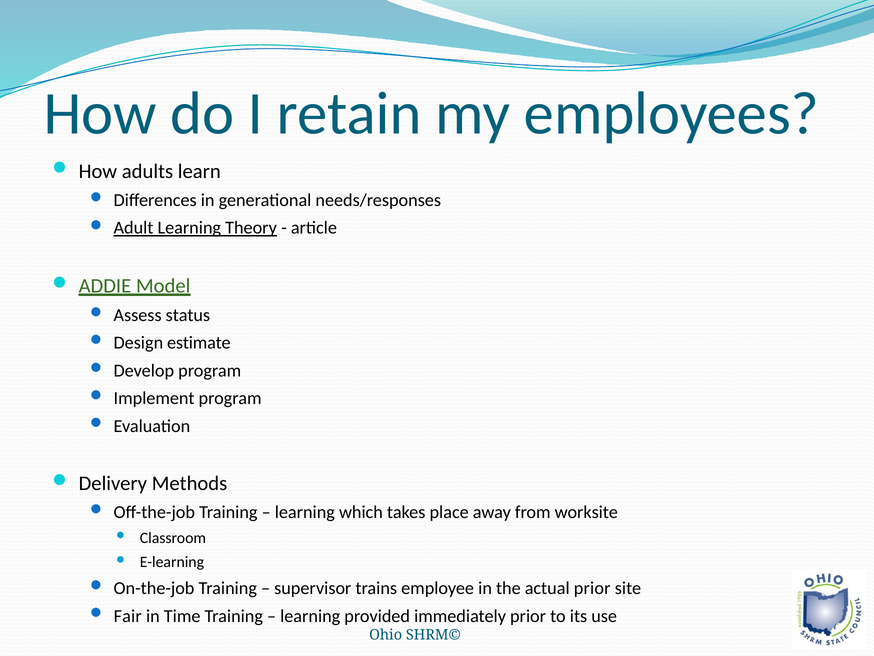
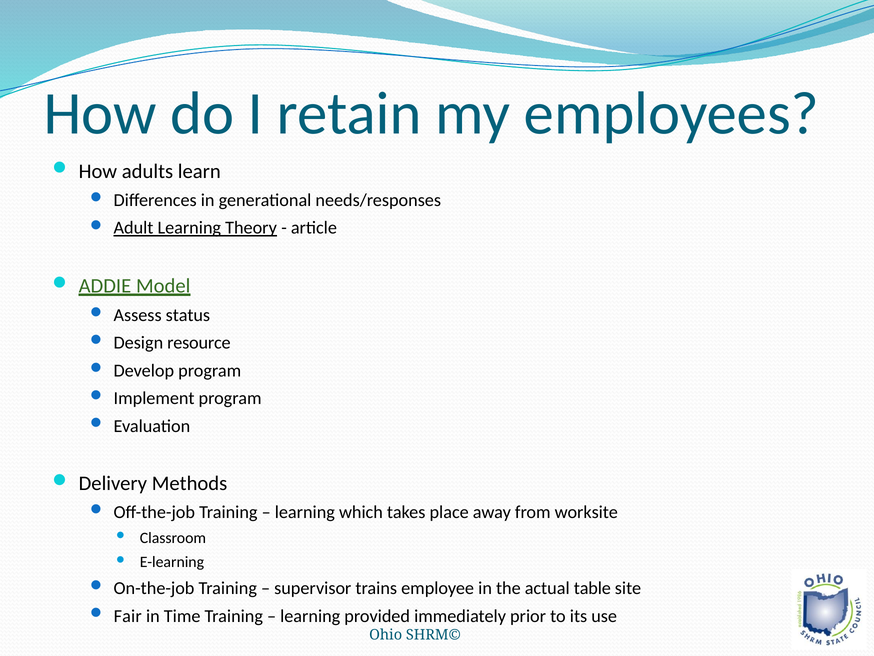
estimate: estimate -> resource (199, 343)
actual prior: prior -> table (592, 588)
